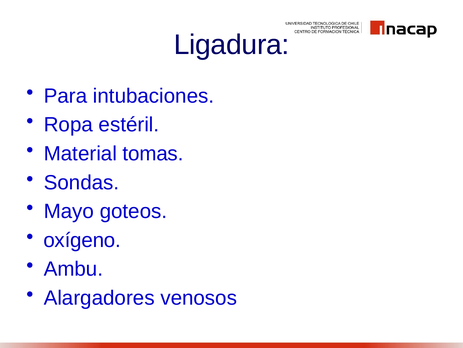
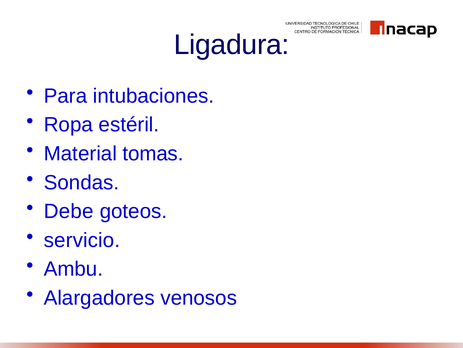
Mayo: Mayo -> Debe (69, 211)
oxígeno: oxígeno -> servicio (82, 240)
